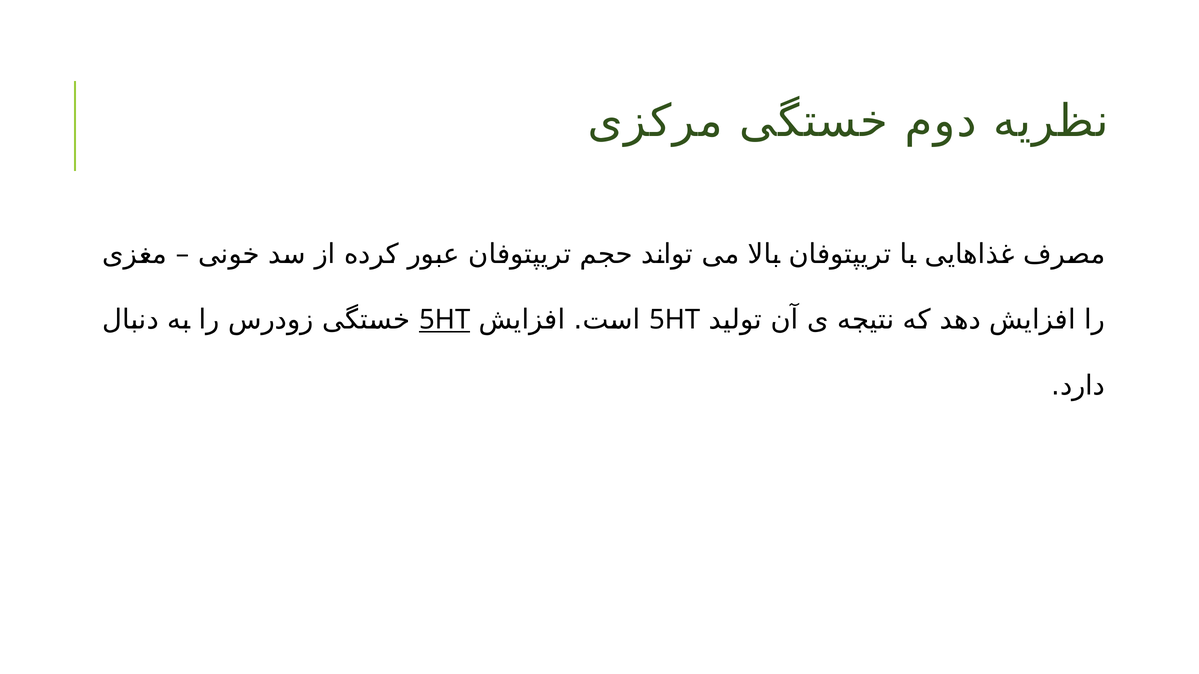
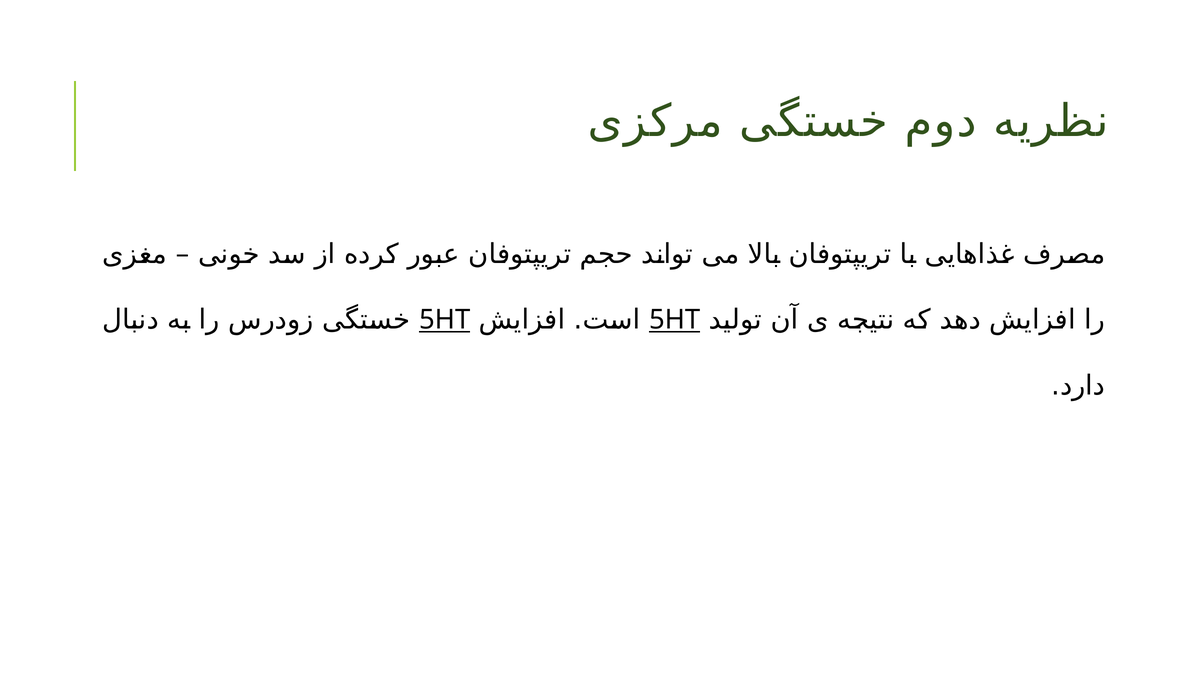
5HT underline: none -> present (675, 320)
